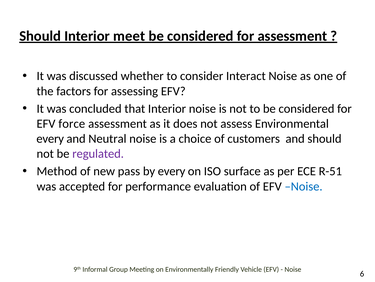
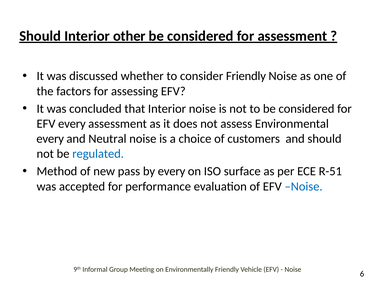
meet: meet -> other (129, 36)
consider Interact: Interact -> Friendly (246, 76)
EFV force: force -> every (72, 123)
regulated colour: purple -> blue (98, 153)
